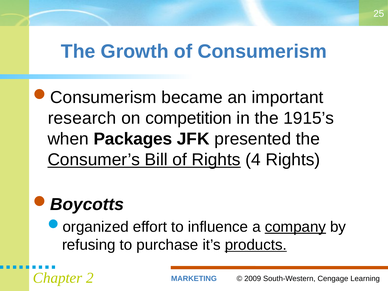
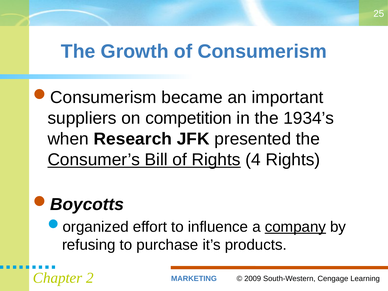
research: research -> suppliers (82, 118)
1915’s: 1915’s -> 1934’s (309, 118)
Packages: Packages -> Research (133, 139)
products underline: present -> none (256, 245)
